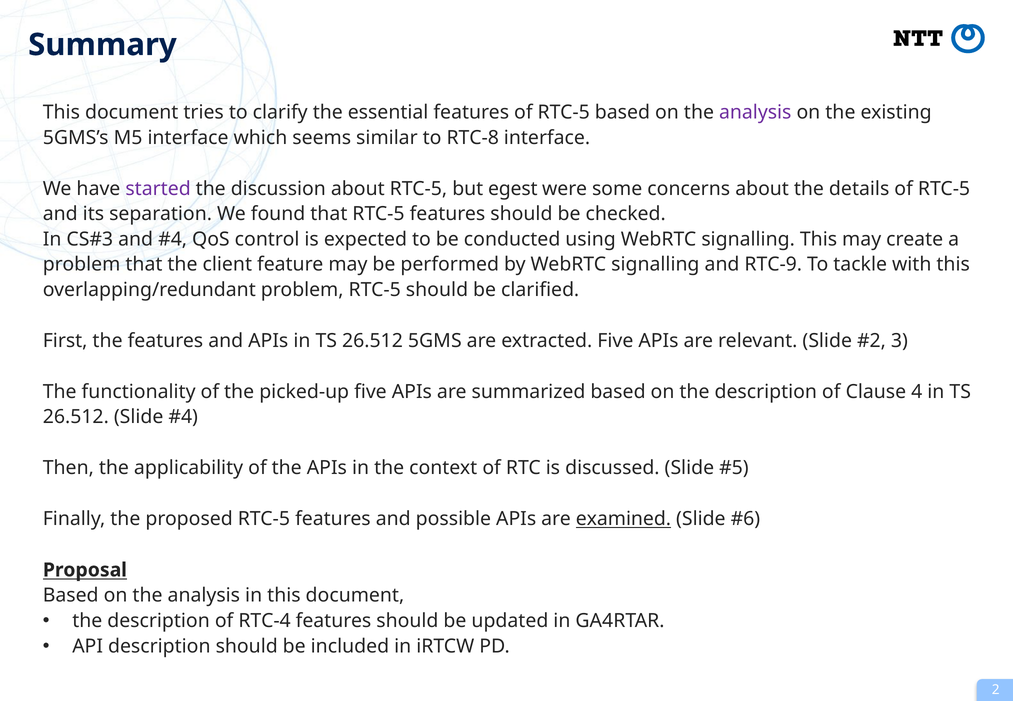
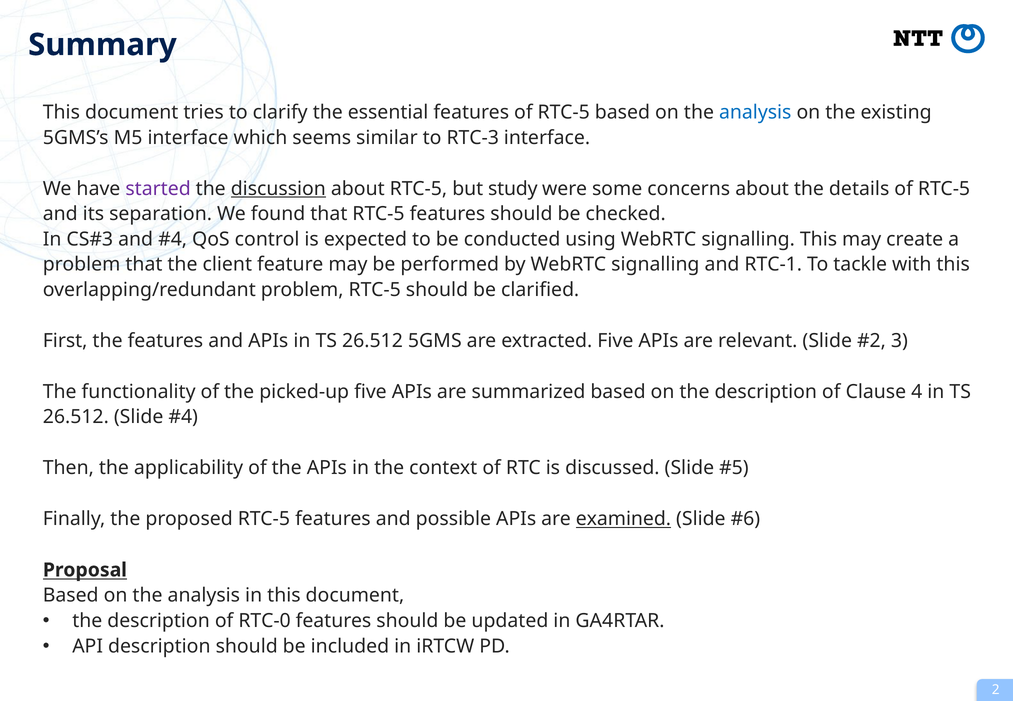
analysis colour: purple -> blue (755, 112)
RTC-8: RTC-8 -> RTC-3 (473, 138)
discussion underline: none -> present (278, 189)
egest: egest -> study (513, 189)
RTC-9: RTC-9 -> RTC-1 (773, 265)
RTC-4: RTC-4 -> RTC-0 (265, 621)
